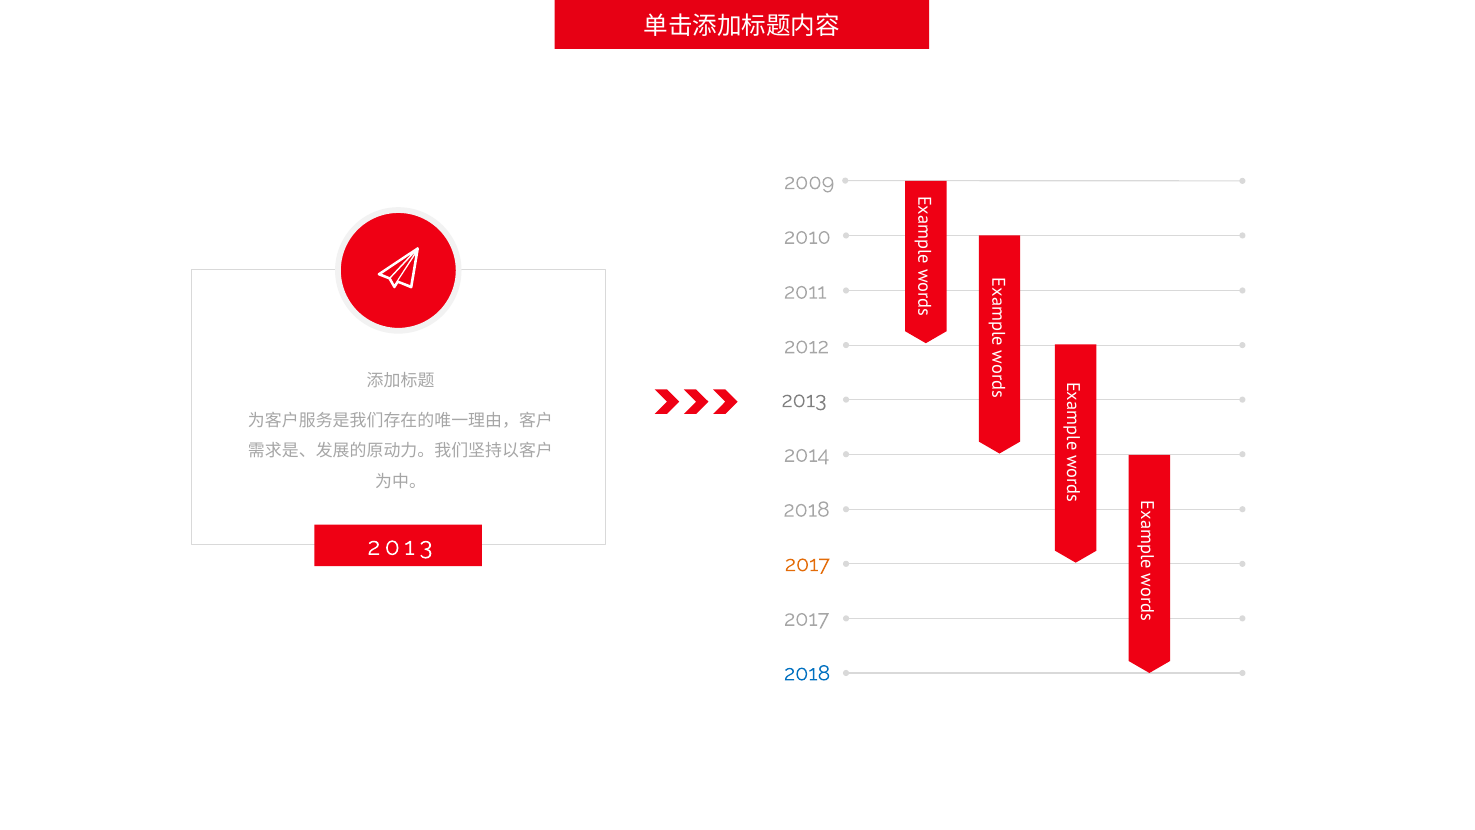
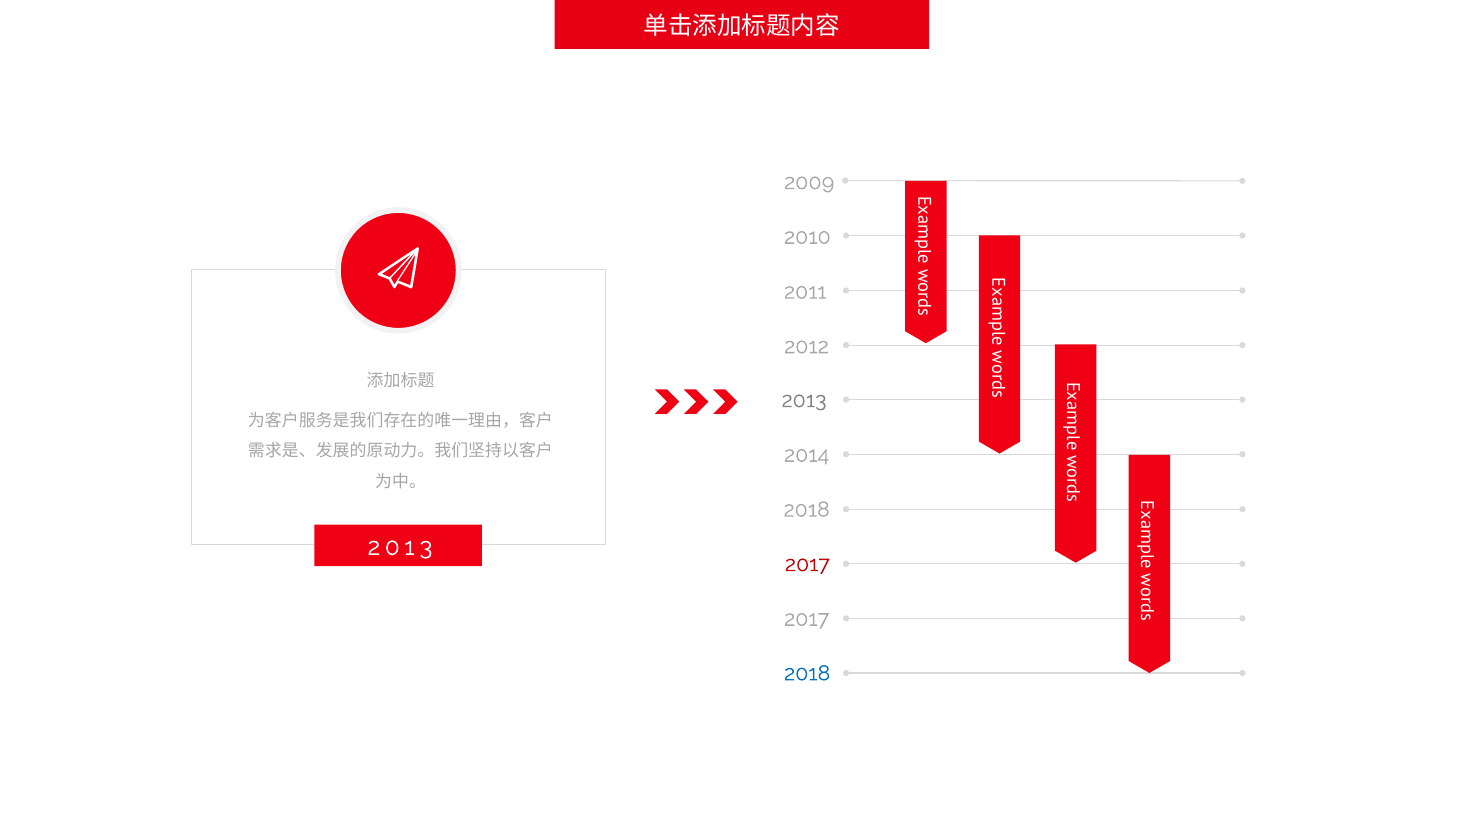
2017 colour: orange -> red (807, 564)
